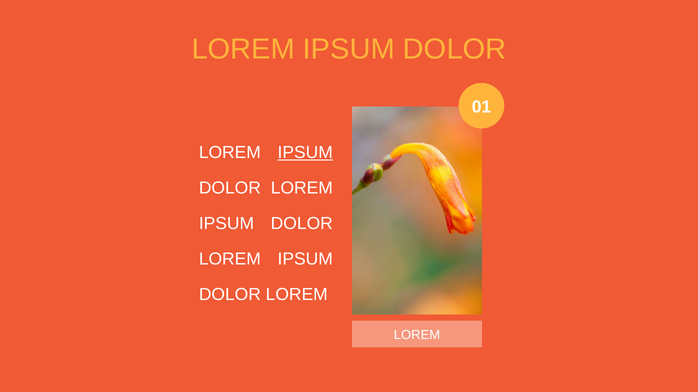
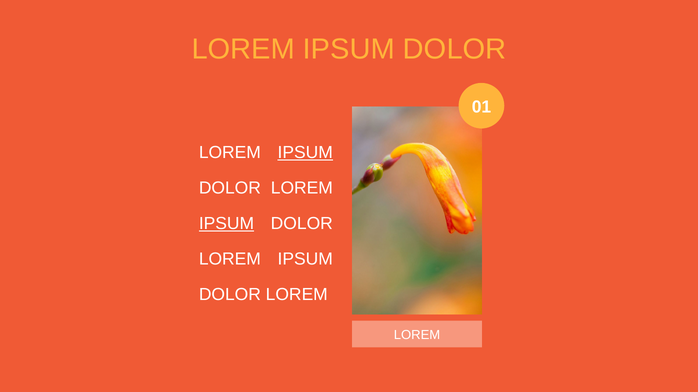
IPSUM underline: none -> present (226, 224)
